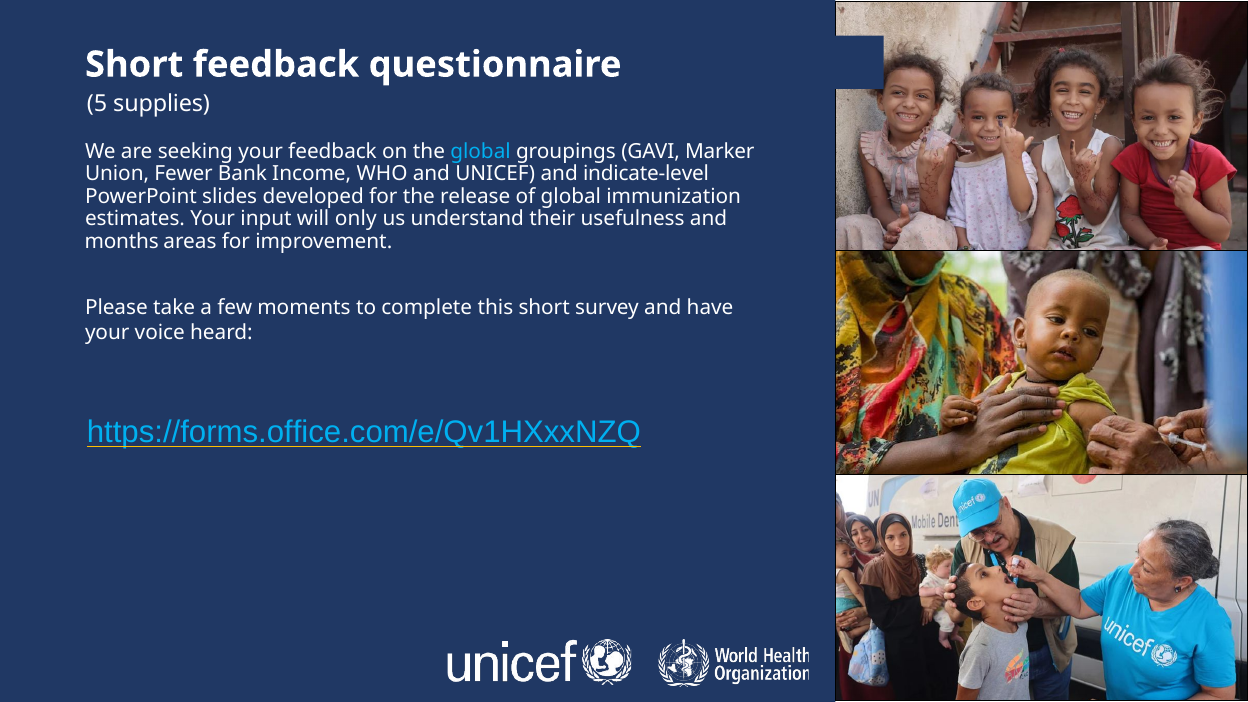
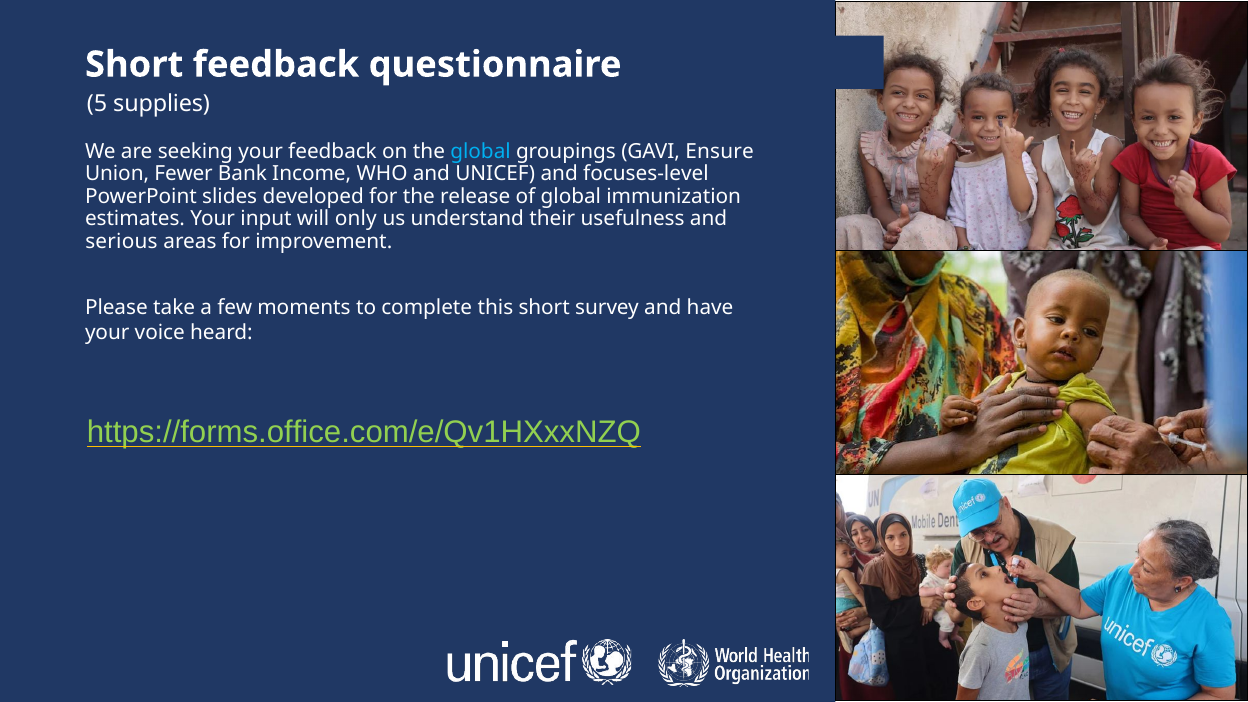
Marker: Marker -> Ensure (720, 151)
indicate-level: indicate-level -> focuses-level (646, 174)
months: months -> serious (121, 241)
https://forms.office.com/e/Qv1HXxxNZQ colour: light blue -> light green (364, 433)
